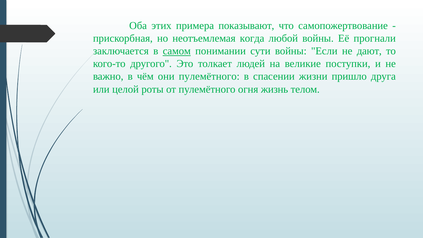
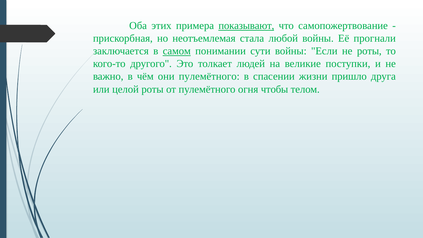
показывают underline: none -> present (246, 26)
когда: когда -> стала (252, 38)
не дают: дают -> роты (369, 51)
жизнь: жизнь -> чтобы (275, 89)
